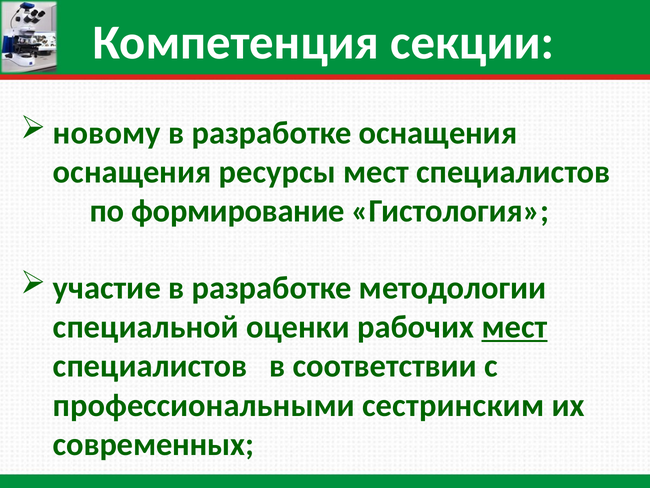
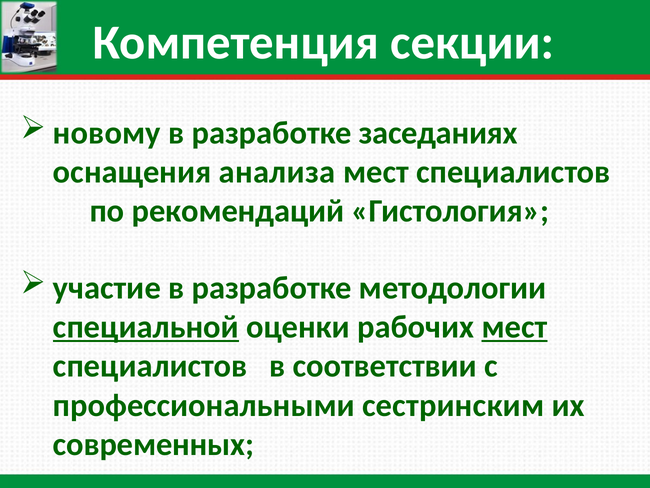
разработке оснащения: оснащения -> заседаниях (438, 133)
ресурсы: ресурсы -> анализа (277, 172)
формирование: формирование -> рекомендаций (238, 211)
специальной underline: none -> present (146, 327)
